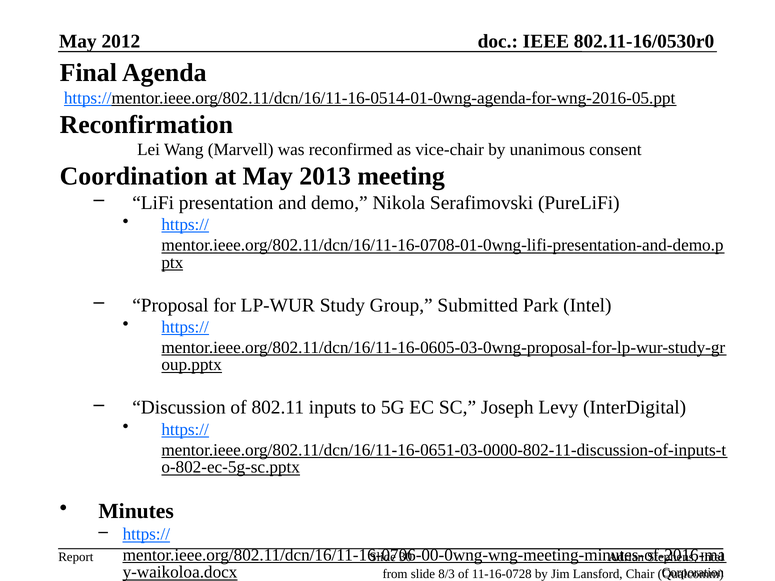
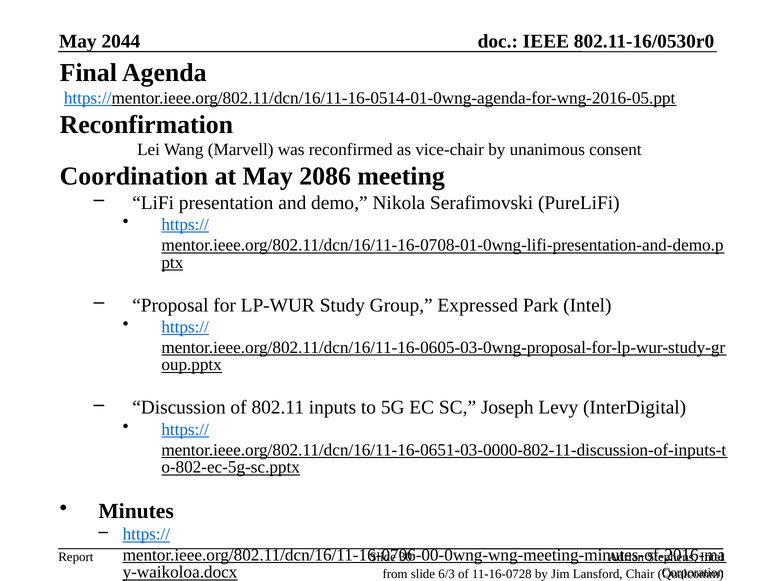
2012: 2012 -> 2044 (121, 41)
2013: 2013 -> 2086 (325, 176)
Submitted: Submitted -> Expressed (478, 305)
8/3: 8/3 -> 6/3 (447, 574)
